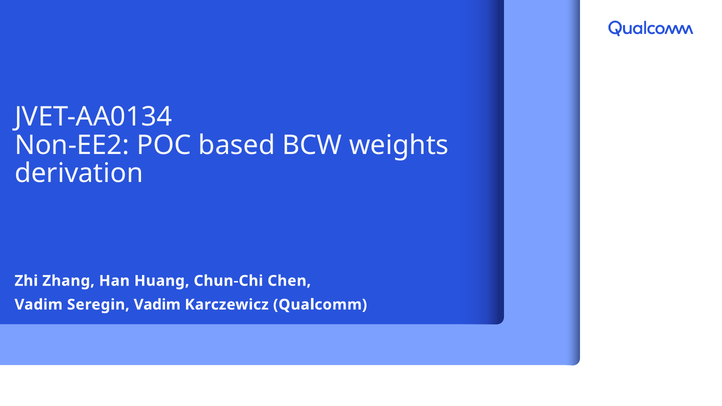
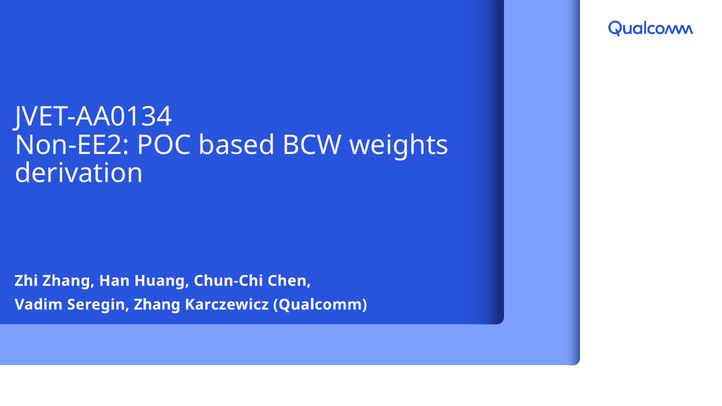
Seregin Vadim: Vadim -> Zhang (157, 305)
